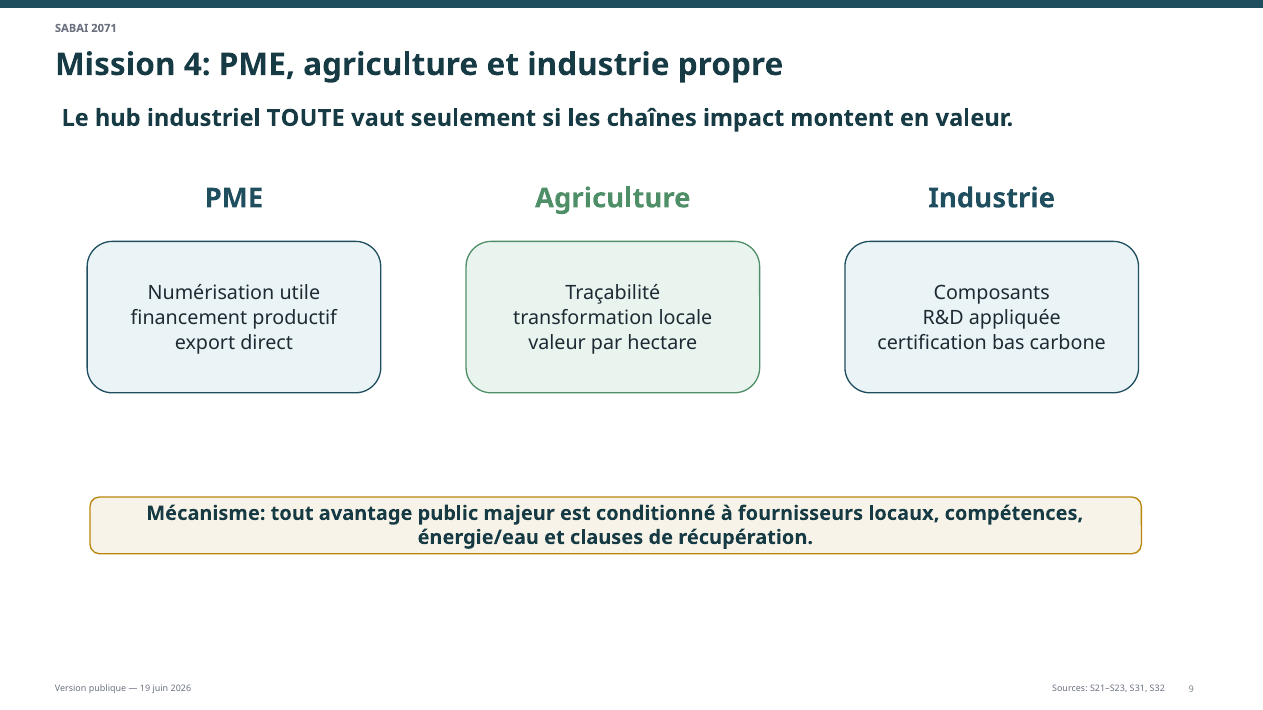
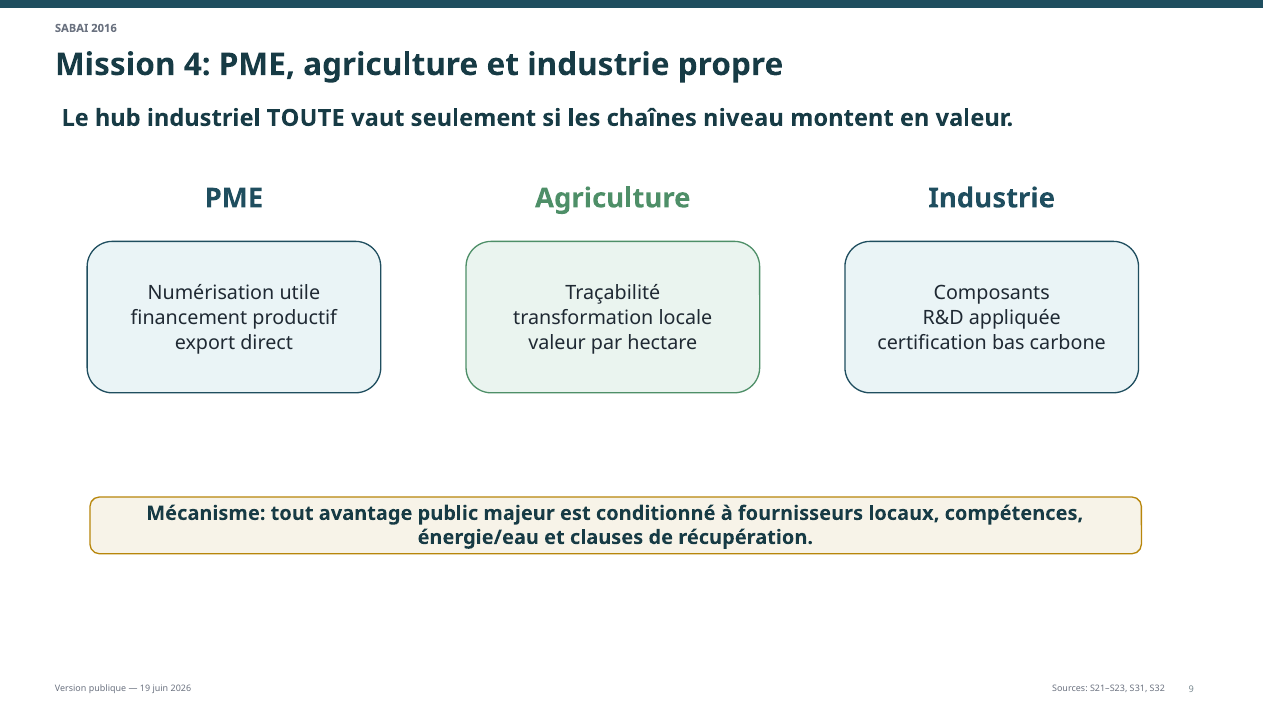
2071: 2071 -> 2016 (104, 28)
impact: impact -> niveau (743, 118)
